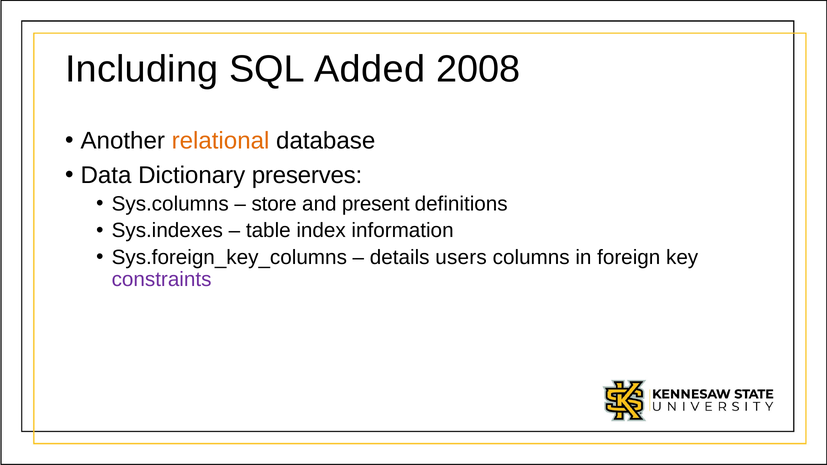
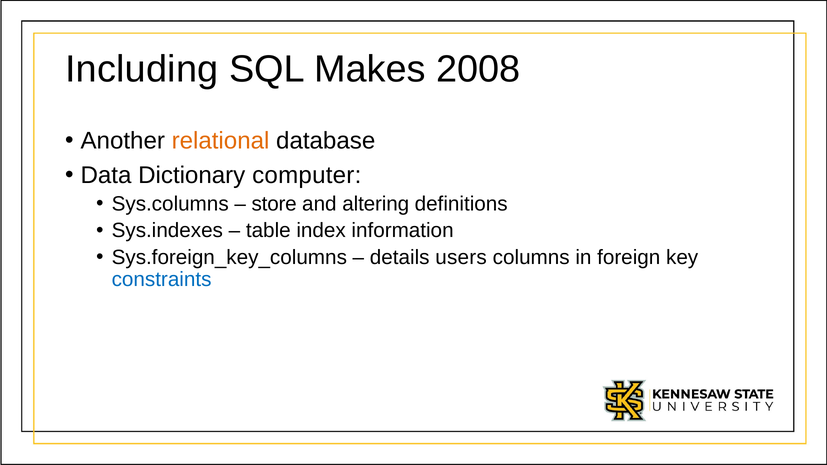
Added: Added -> Makes (370, 70)
preserves: preserves -> computer (307, 176)
present: present -> altering (376, 204)
constraints colour: purple -> blue (162, 280)
